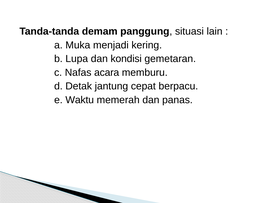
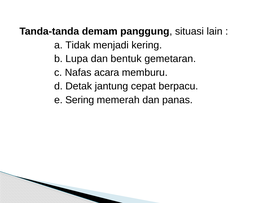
Muka: Muka -> Tidak (78, 45)
kondisi: kondisi -> bentuk (126, 59)
Waktu: Waktu -> Sering (80, 100)
